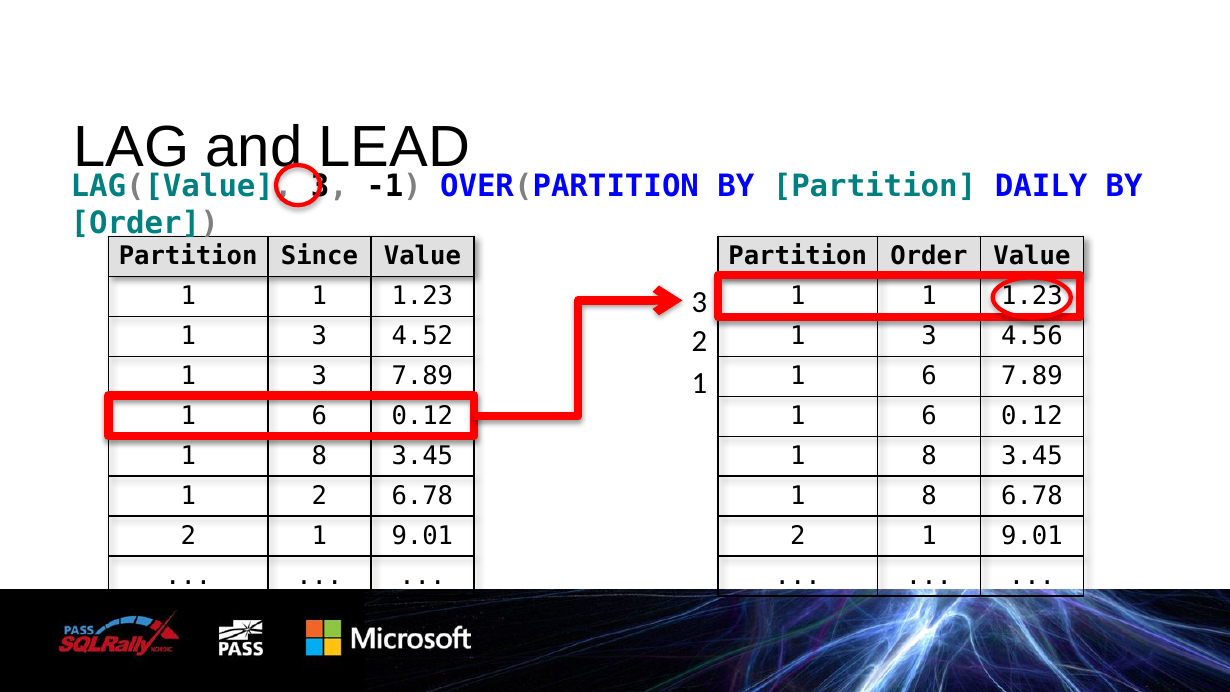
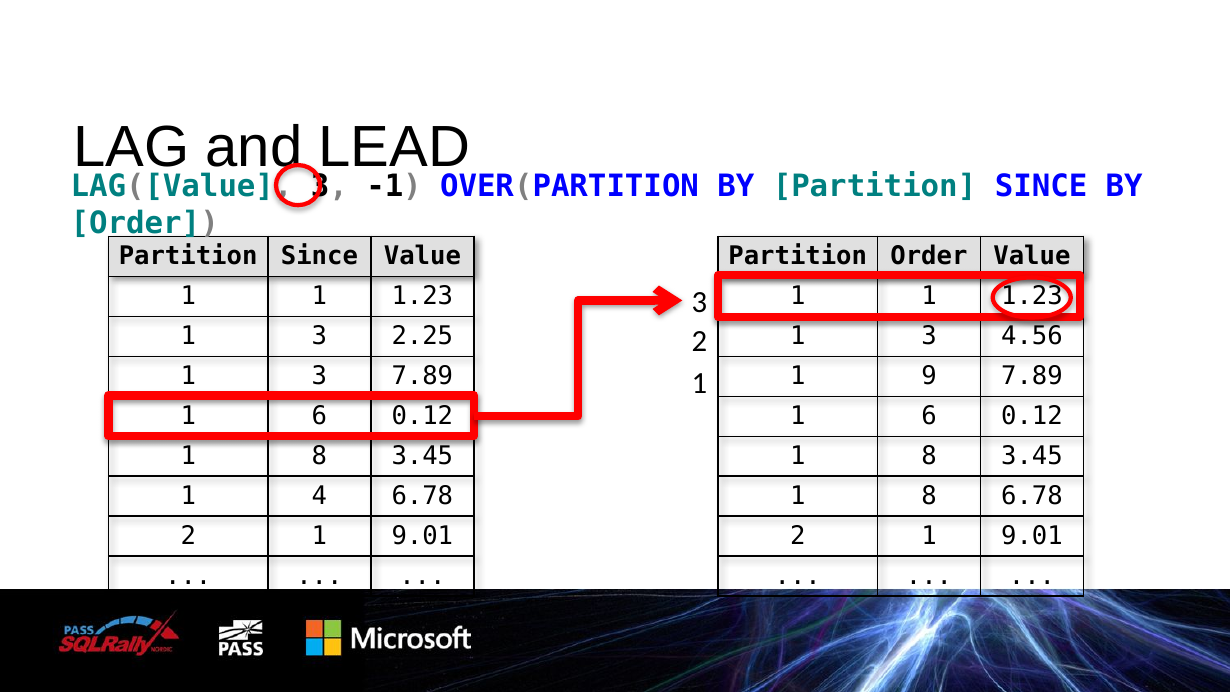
BY Partition DAILY: DAILY -> SINCE (1041, 187)
4.52: 4.52 -> 2.25 (422, 336)
6: 6 -> 9 (929, 376)
2: 2 -> 4 (319, 496)
